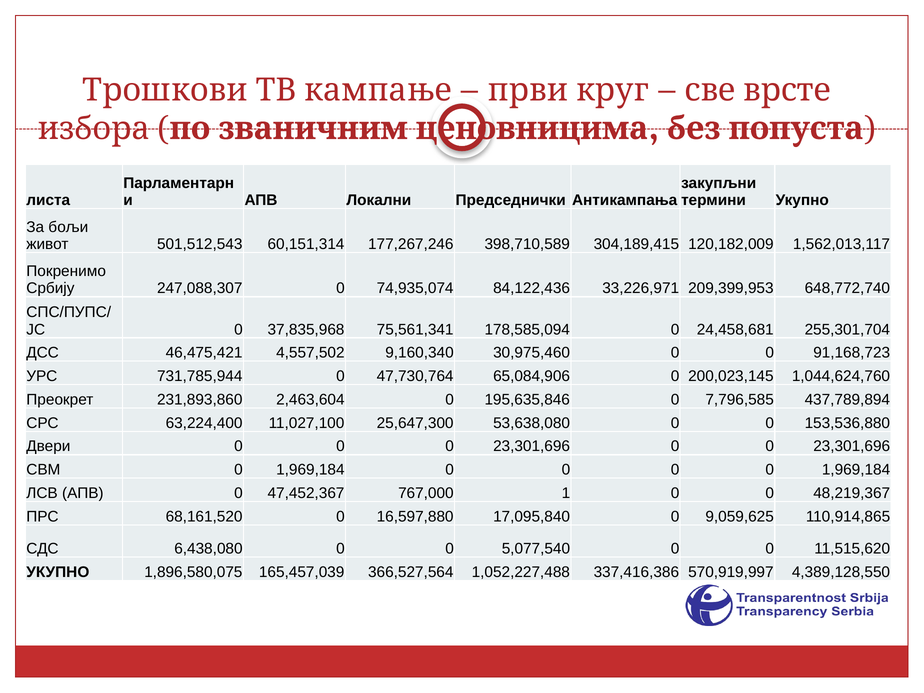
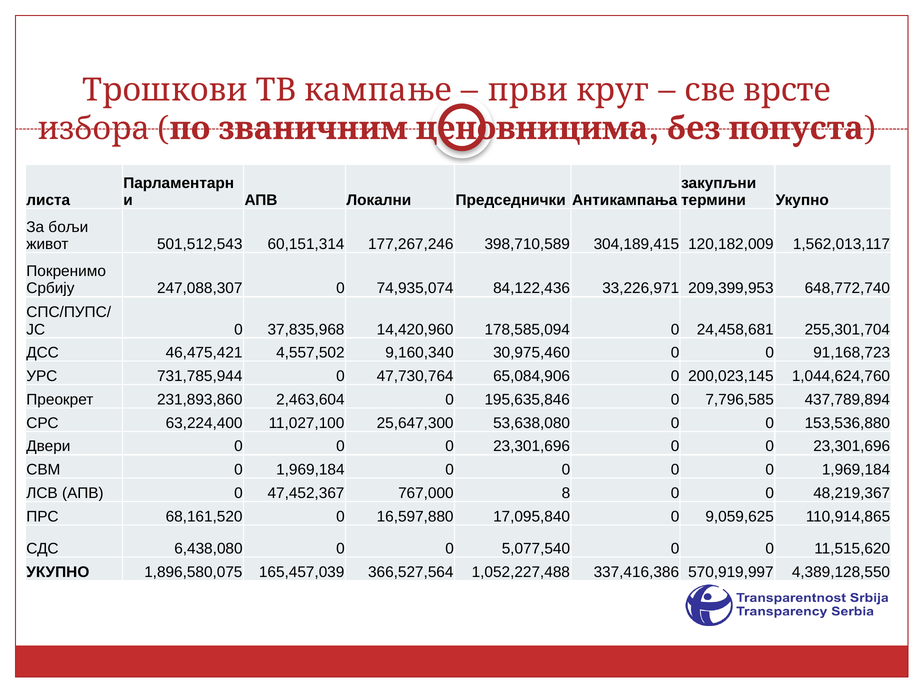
75,561,341: 75,561,341 -> 14,420,960 (415, 329)
1: 1 -> 8 (566, 493)
